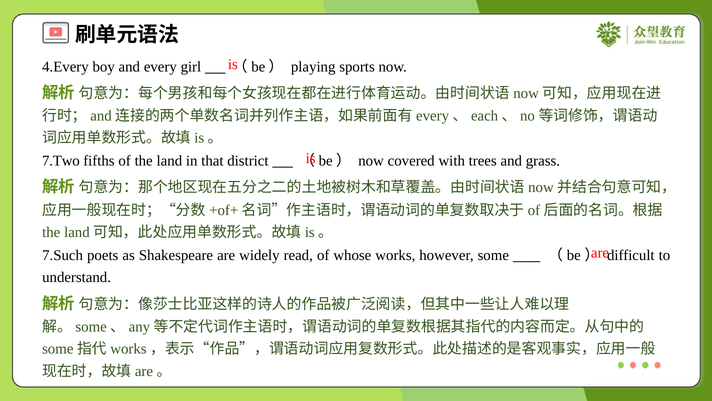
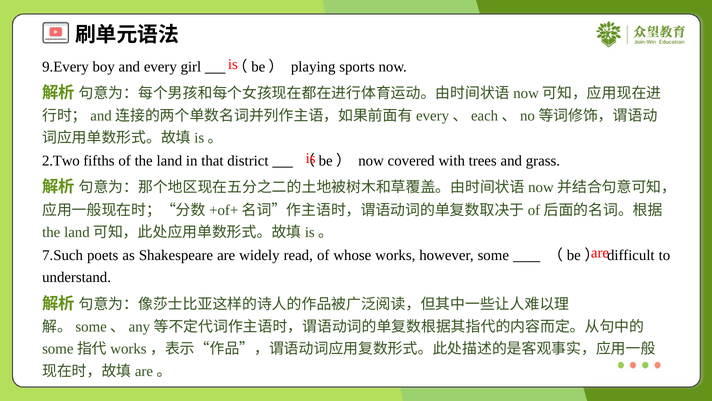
4.Every: 4.Every -> 9.Every (65, 67)
7.Two: 7.Two -> 2.Two (61, 161)
